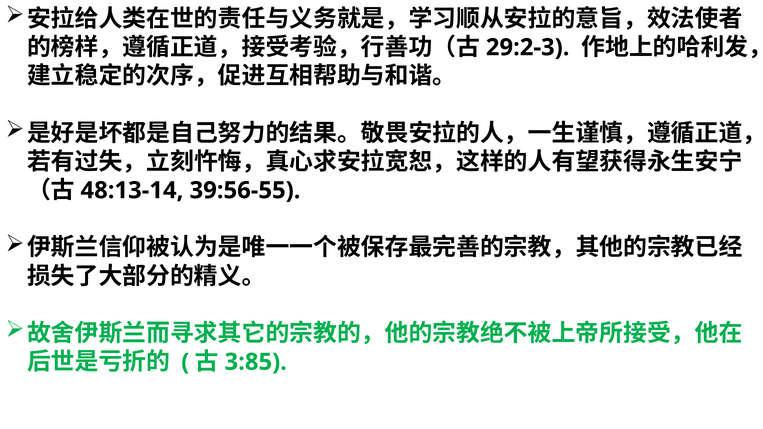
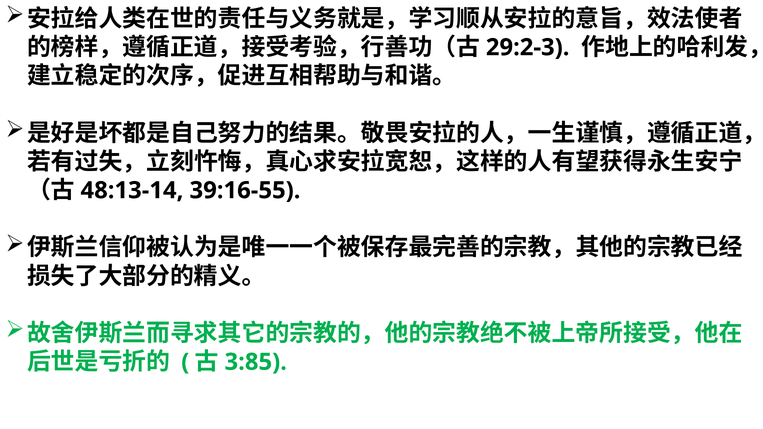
39:56-55: 39:56-55 -> 39:16-55 (245, 190)
